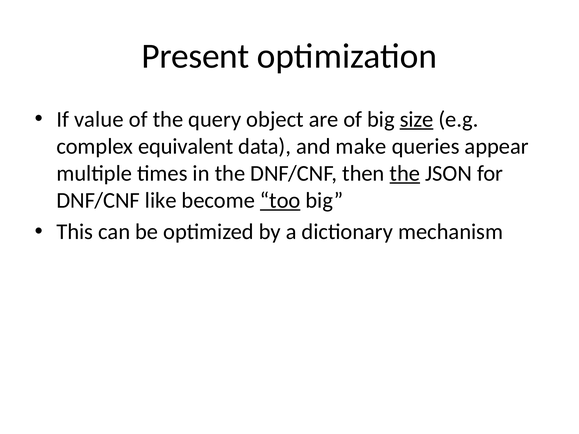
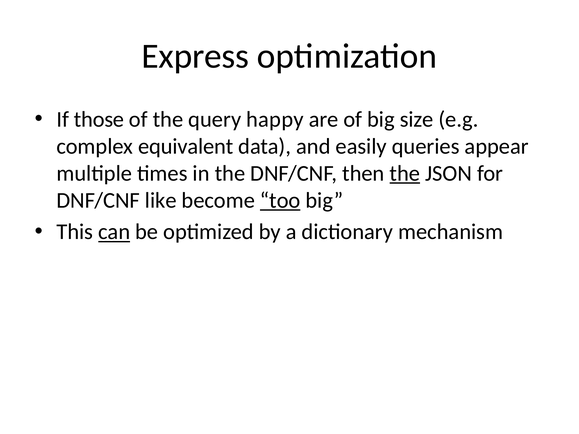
Present: Present -> Express (195, 56)
value: value -> those (99, 119)
object: object -> happy (275, 119)
size underline: present -> none (417, 119)
make: make -> easily (361, 146)
can underline: none -> present (114, 232)
